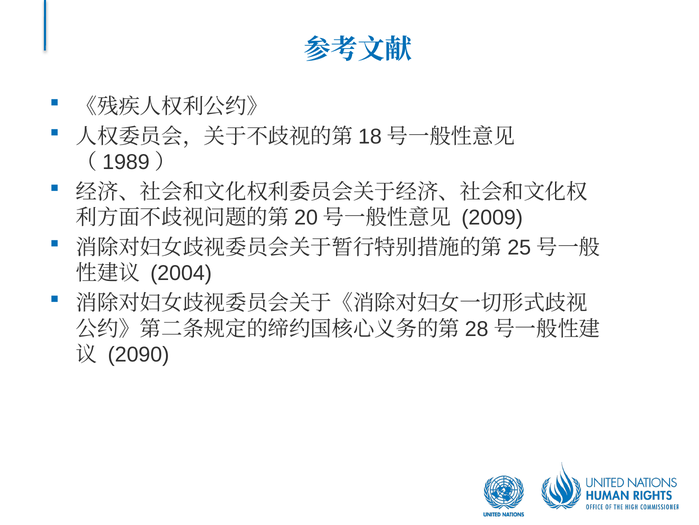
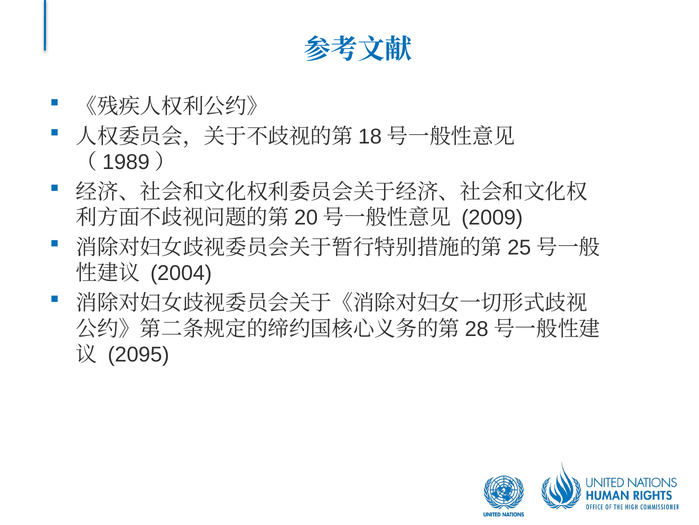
2090: 2090 -> 2095 (139, 354)
